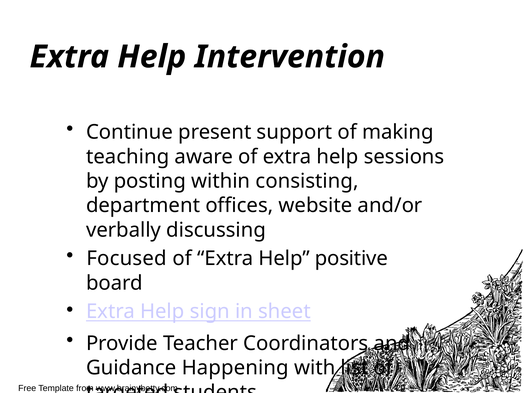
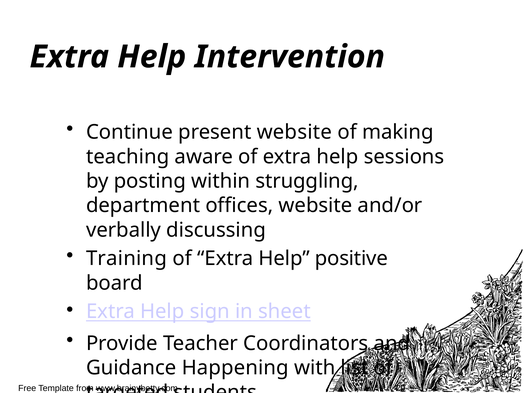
present support: support -> website (294, 132)
consisting: consisting -> struggling (307, 181)
Focused: Focused -> Training (127, 259)
